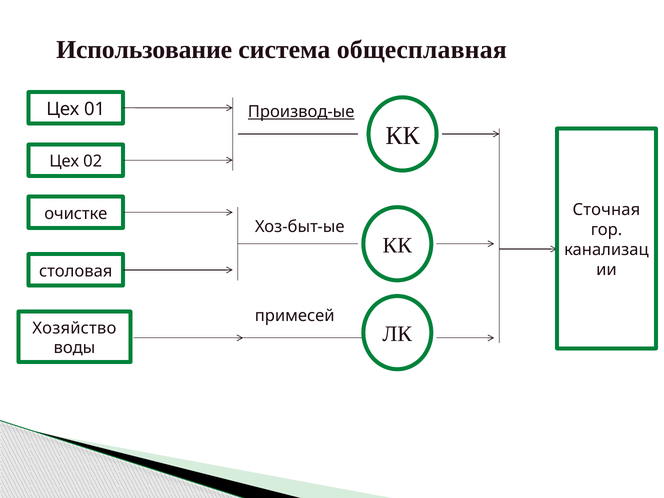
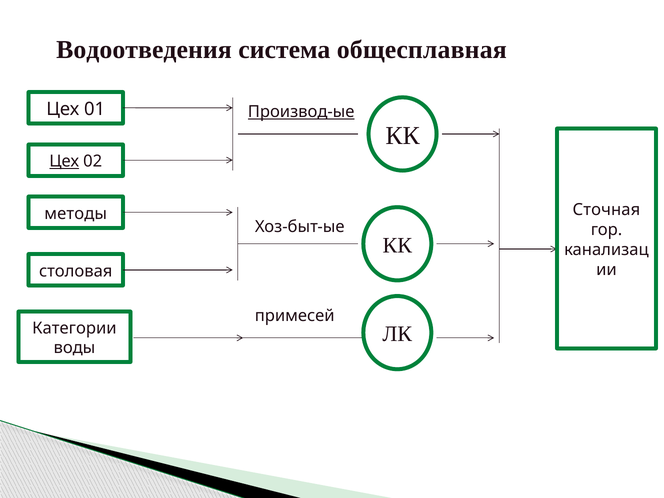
Использование: Использование -> Водоотведения (144, 50)
Цех underline: none -> present (64, 161)
очистке: очистке -> методы (76, 214)
Хозяйство: Хозяйство -> Категории (74, 328)
